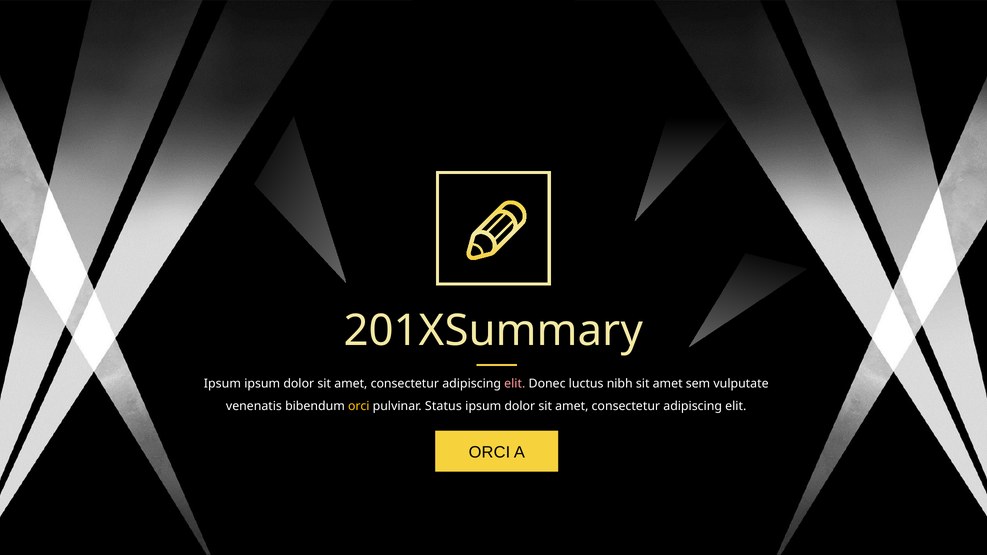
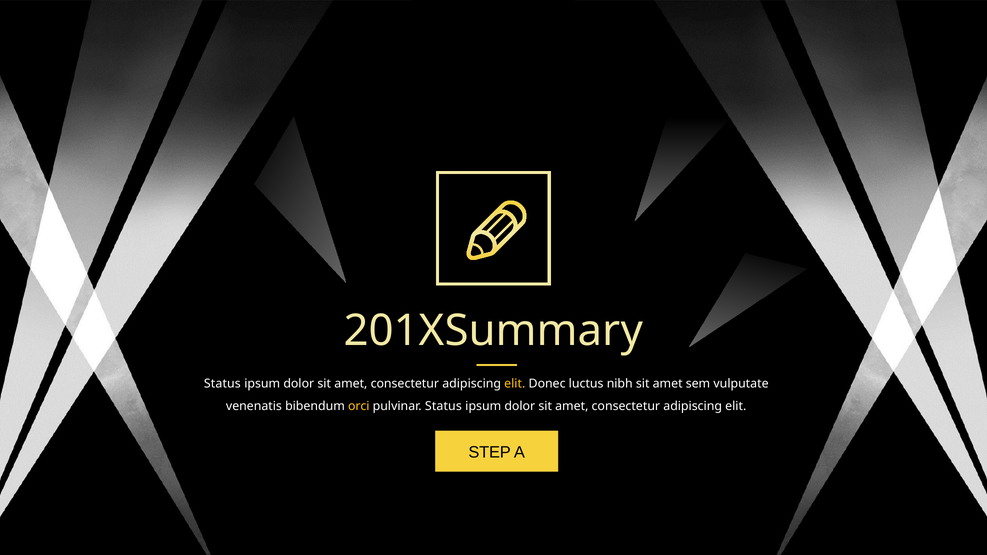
Ipsum: Ipsum -> Status (222, 384)
elit colour: pink -> yellow (515, 384)
ORCI: ORCI -> STEP (490, 453)
